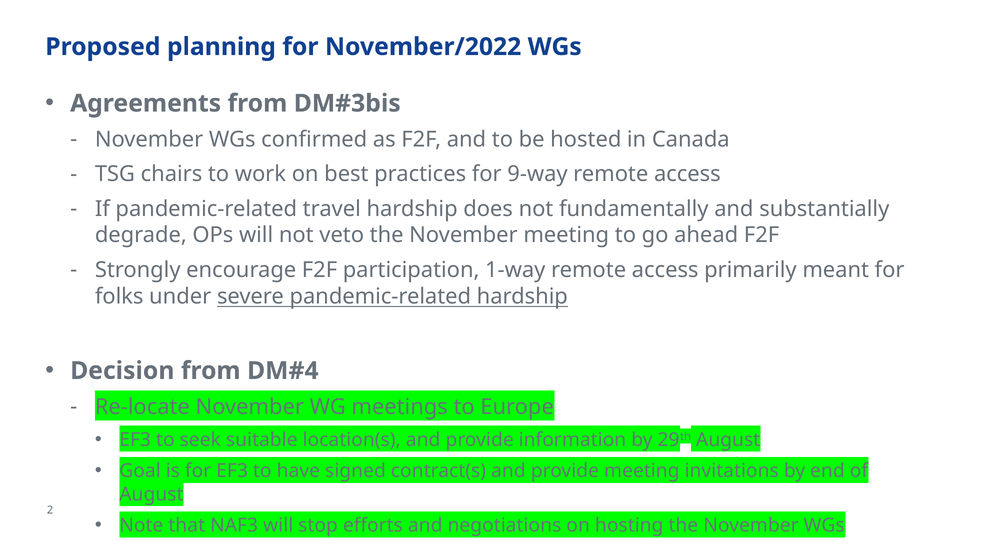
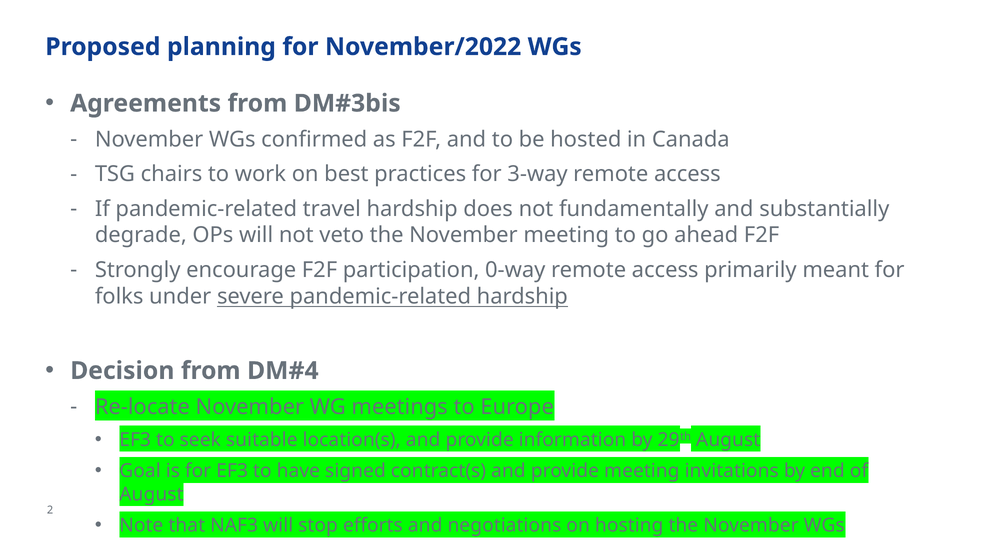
9-way: 9-way -> 3-way (538, 174)
1-way: 1-way -> 0-way (515, 270)
